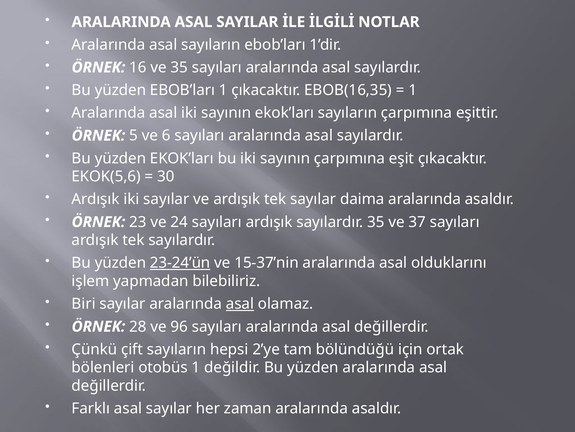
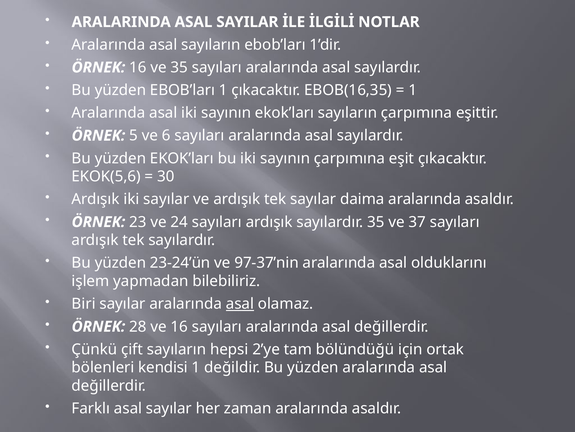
23-24’ün underline: present -> none (180, 263)
15-37’nin: 15-37’nin -> 97-37’nin (267, 263)
ve 96: 96 -> 16 (179, 326)
otobüs: otobüs -> kendisi (163, 367)
